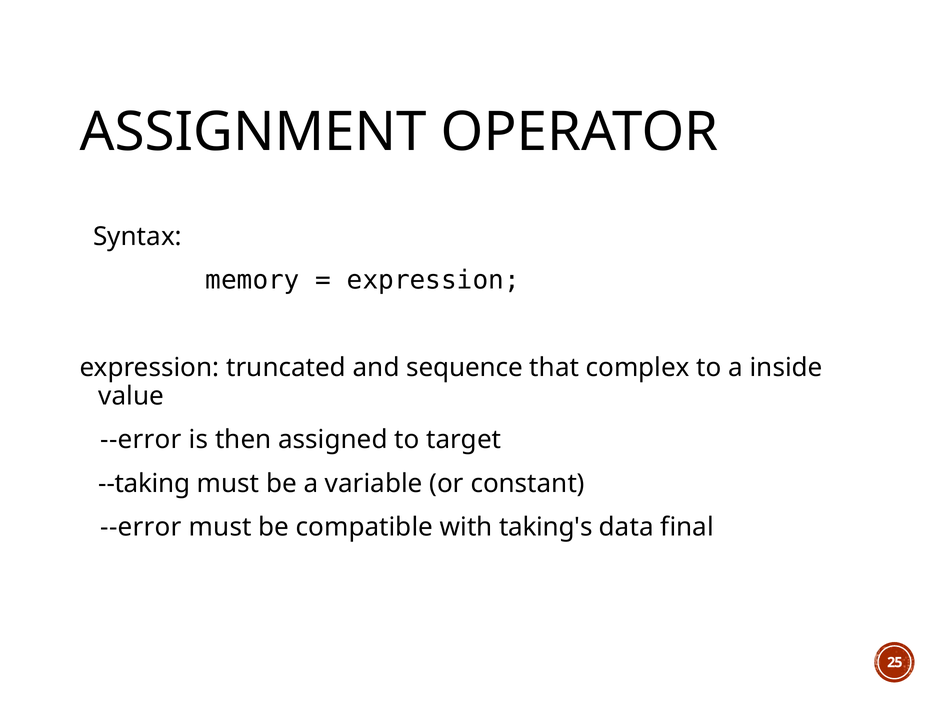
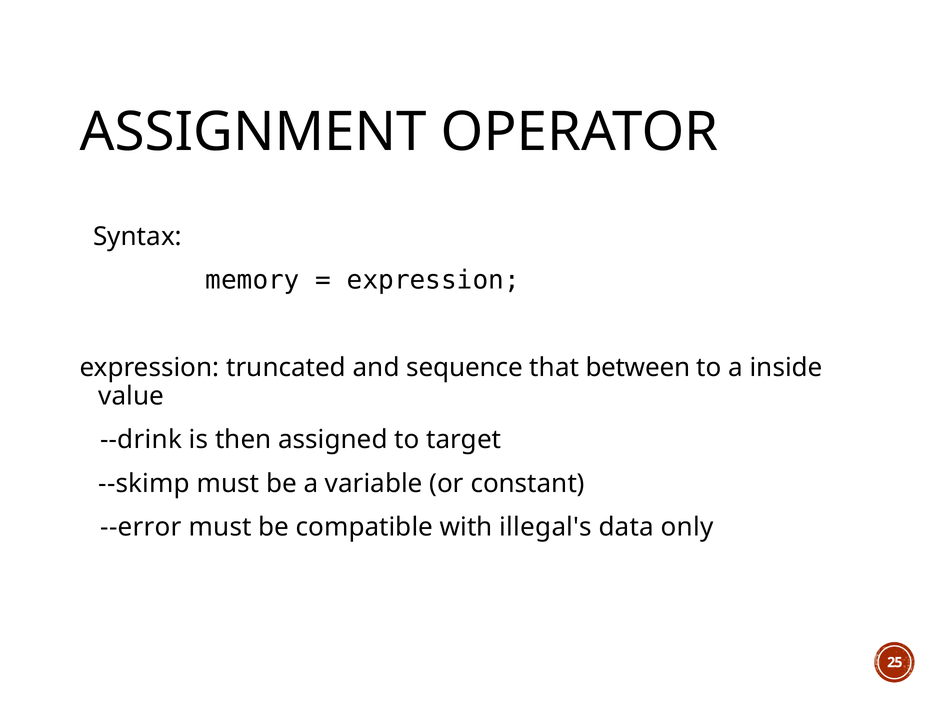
complex: complex -> between (638, 368)
--error: --error -> --drink (141, 439)
--taking: --taking -> --skimp (144, 483)
taking's: taking's -> illegal's (546, 527)
final: final -> only (687, 527)
